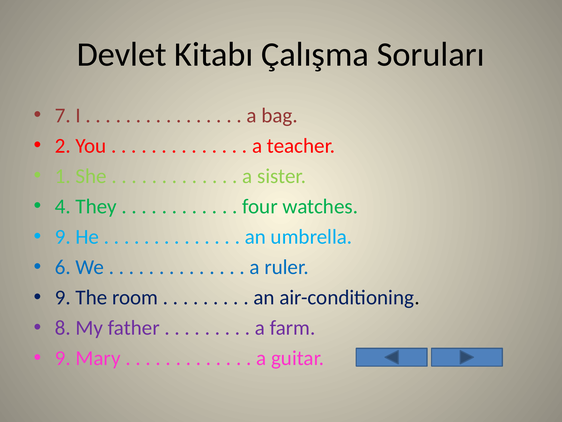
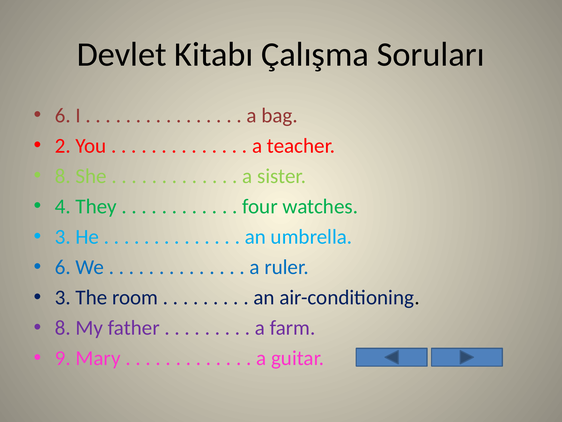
7: 7 -> 6 (63, 115)
1: 1 -> 8 (63, 176)
9: 9 -> 3 (63, 237)
9: 9 -> 3 (63, 297)
